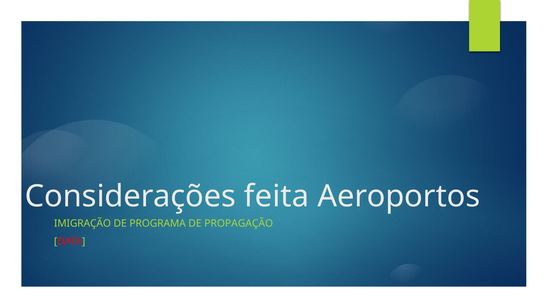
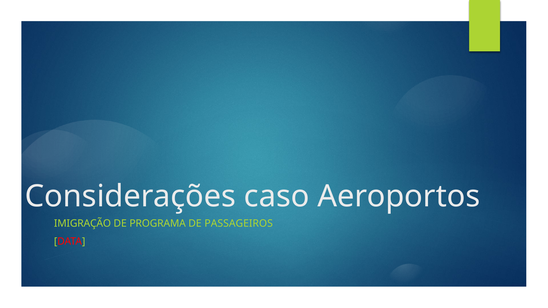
feita: feita -> caso (277, 196)
PROPAGAÇÃO: PROPAGAÇÃO -> PASSAGEIROS (239, 224)
